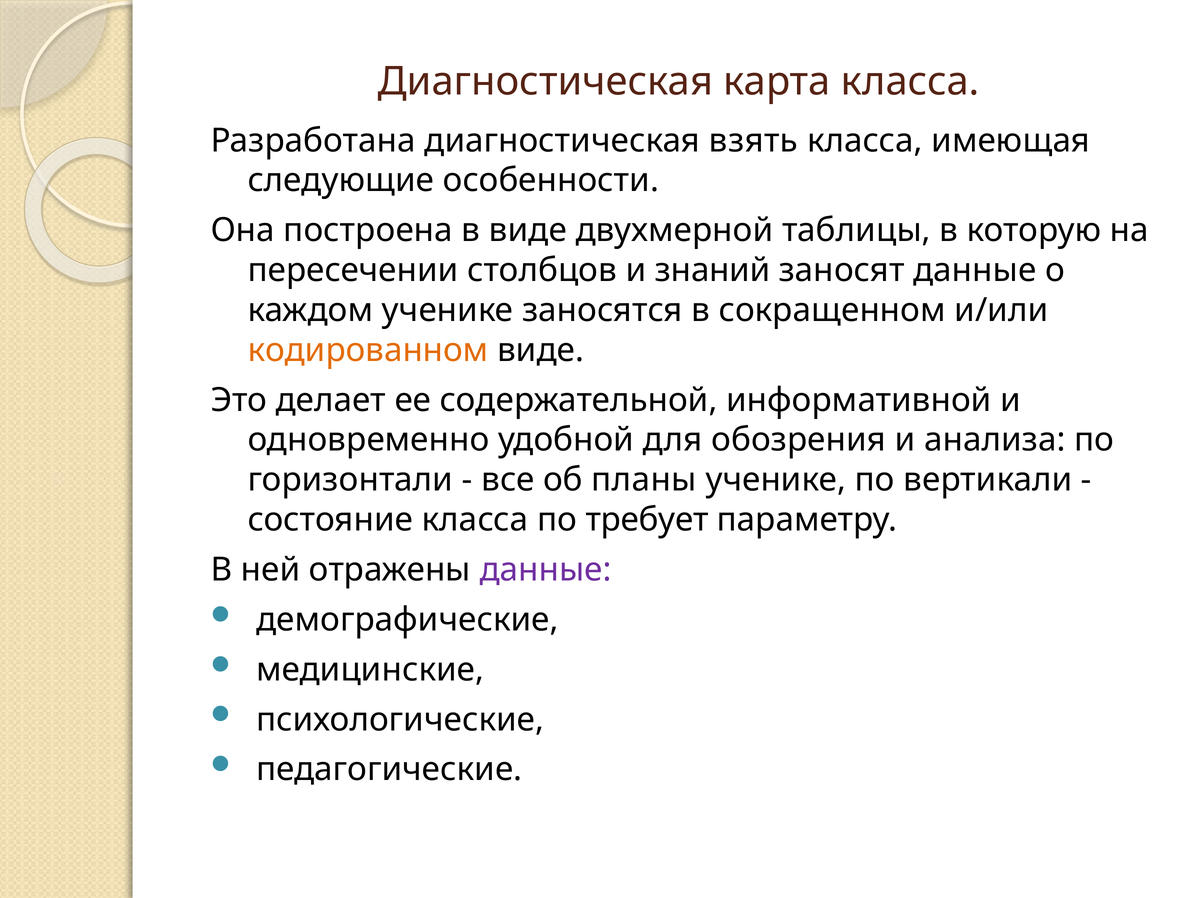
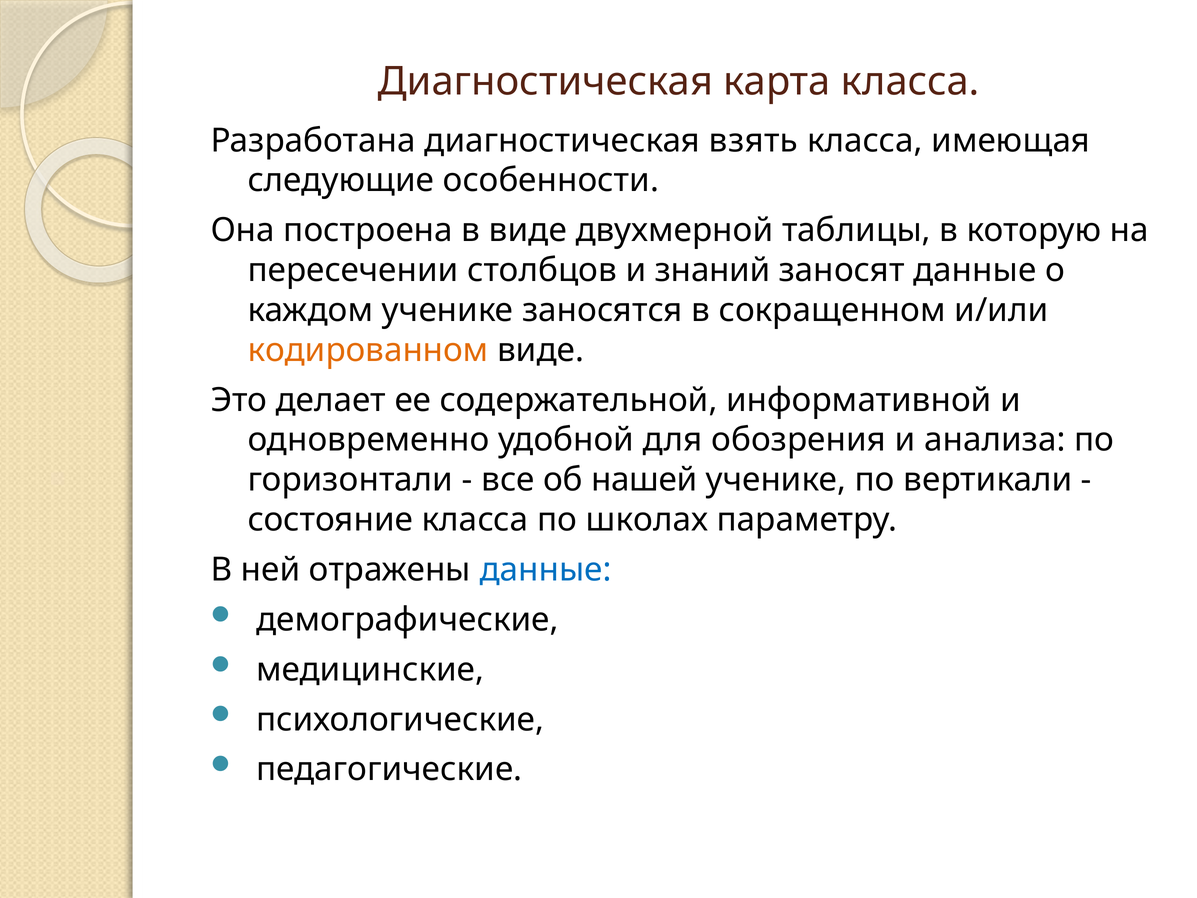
планы: планы -> нашей (644, 480)
требует: требует -> школах (647, 520)
данные colour: purple -> blue (546, 570)
